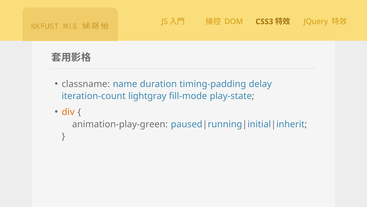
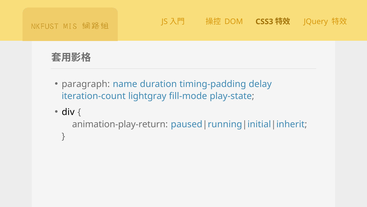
classname: classname -> paragraph (86, 84)
div colour: orange -> black (68, 112)
animation-play-green: animation-play-green -> animation-play-return (120, 124)
